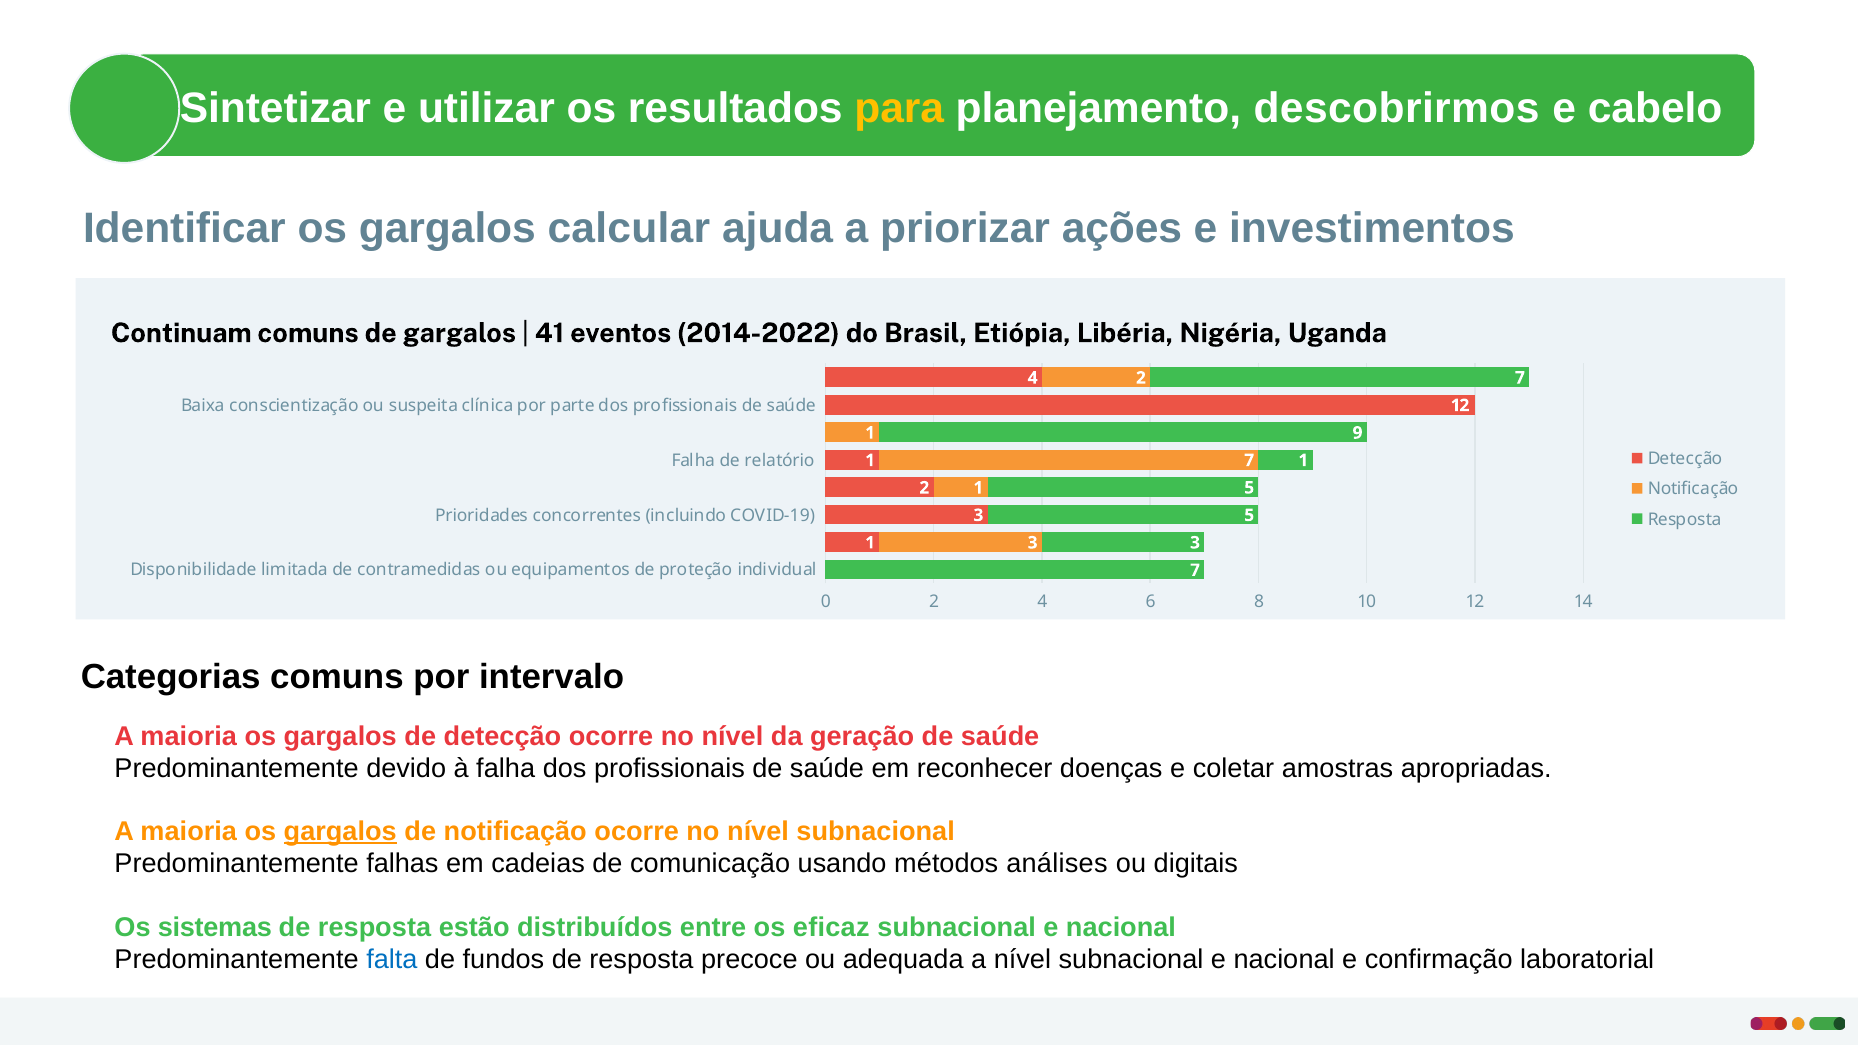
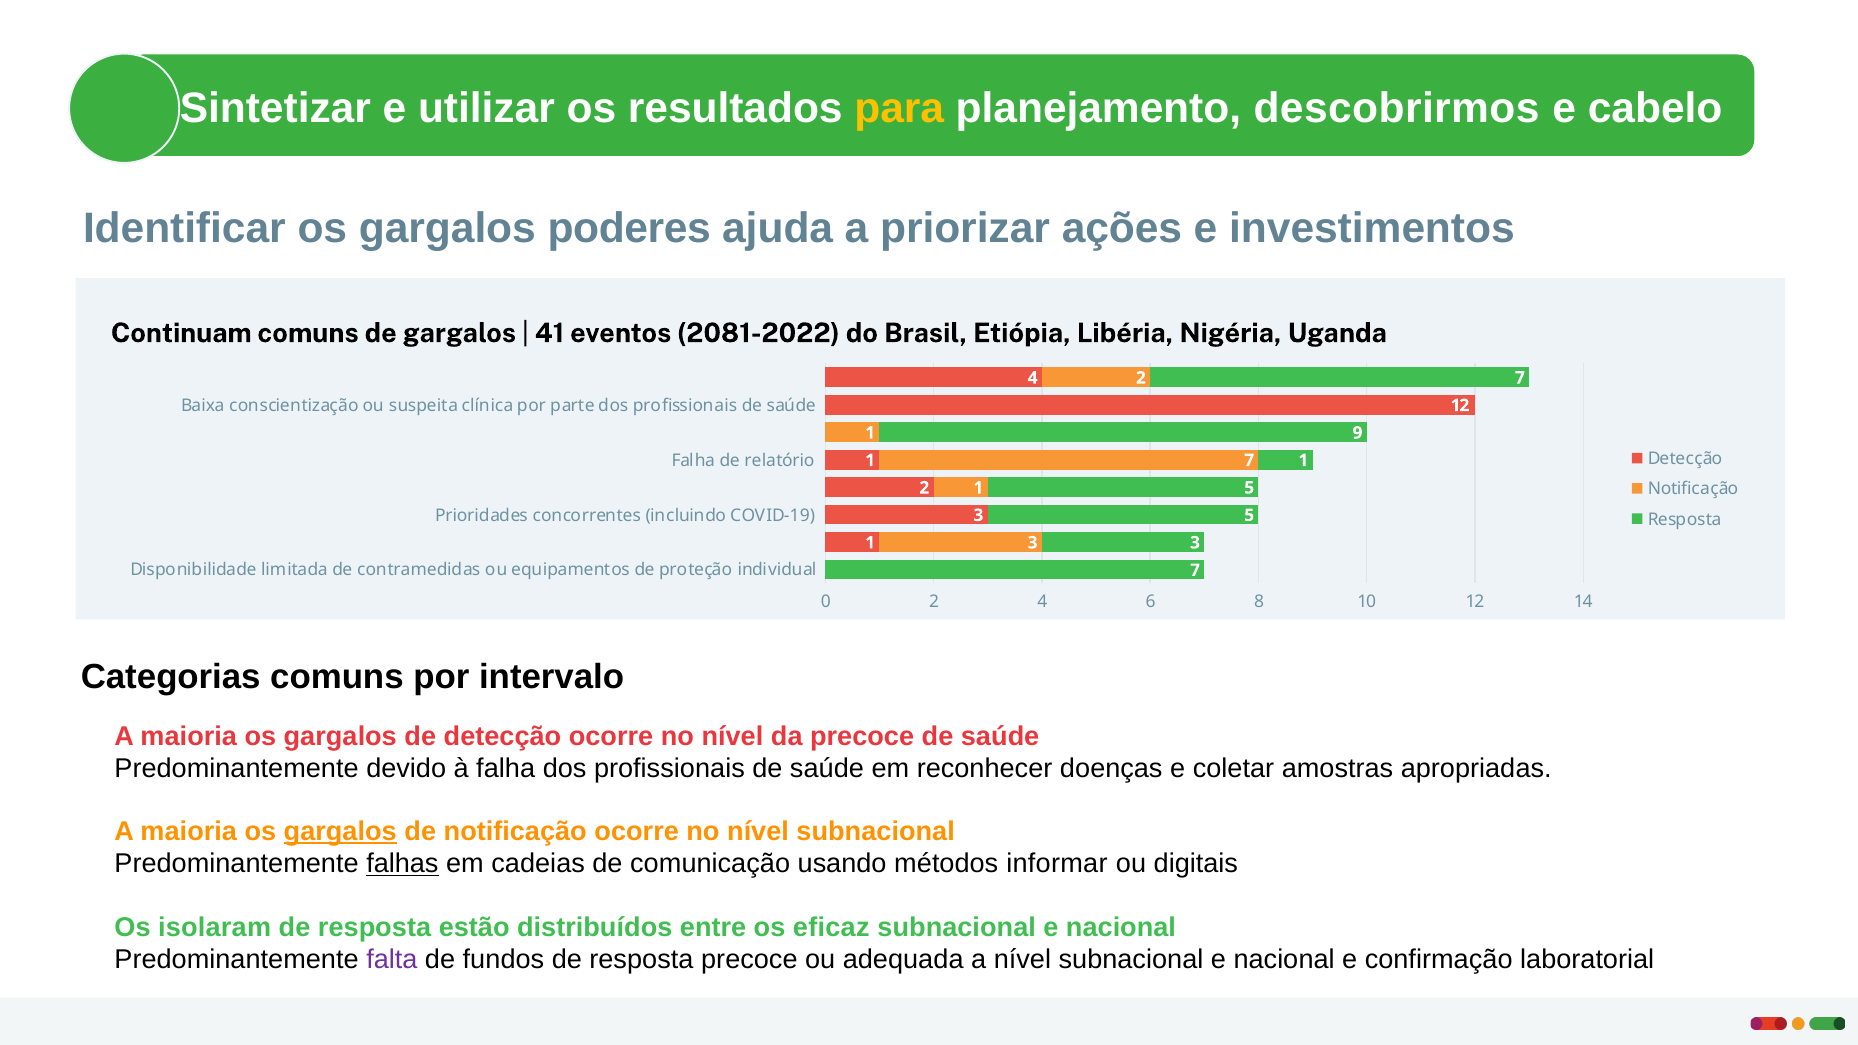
calcular: calcular -> poderes (629, 228)
2014-2022: 2014-2022 -> 2081-2022 (758, 333)
da geração: geração -> precoce (862, 736)
falhas underline: none -> present (402, 864)
análises: análises -> informar (1057, 864)
sistemas: sistemas -> isolaram (215, 927)
falta colour: blue -> purple (392, 960)
